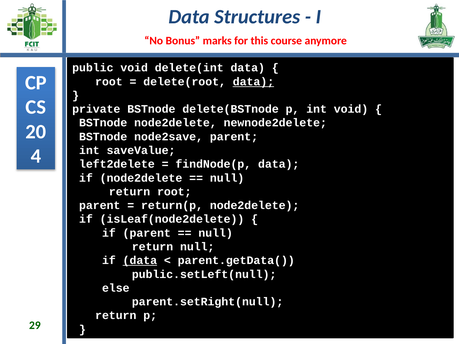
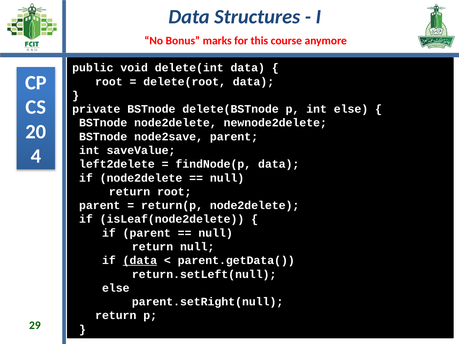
data underline: present -> none (253, 82)
int void: void -> else (351, 109)
public.setLeft(null: public.setLeft(null -> return.setLeft(null (204, 274)
